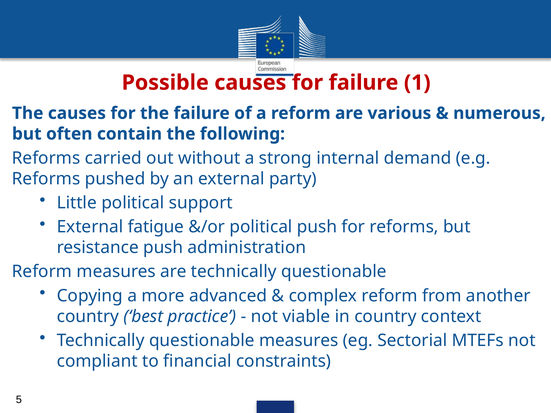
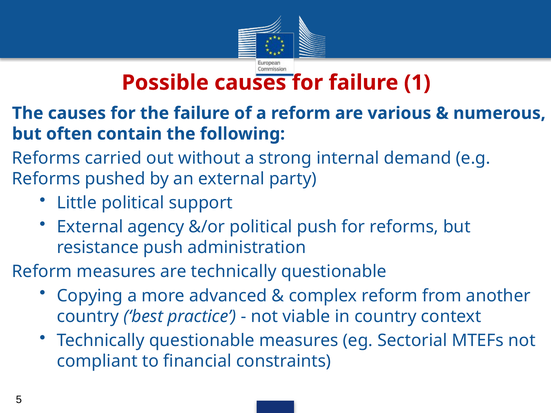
fatigue: fatigue -> agency (156, 227)
